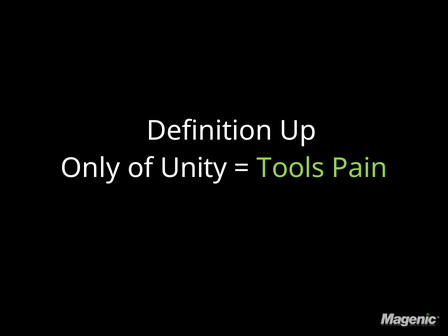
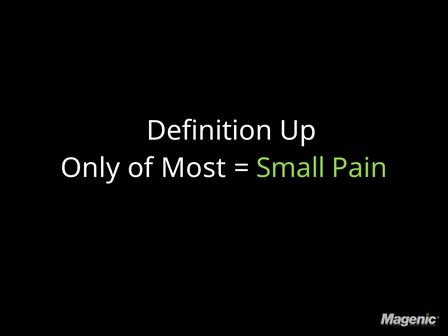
Unity: Unity -> Most (193, 168)
Tools: Tools -> Small (291, 168)
